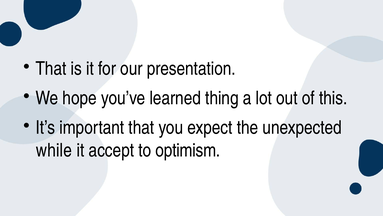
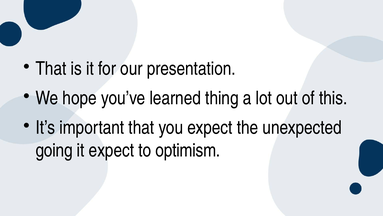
while: while -> going (54, 150)
it accept: accept -> expect (111, 150)
